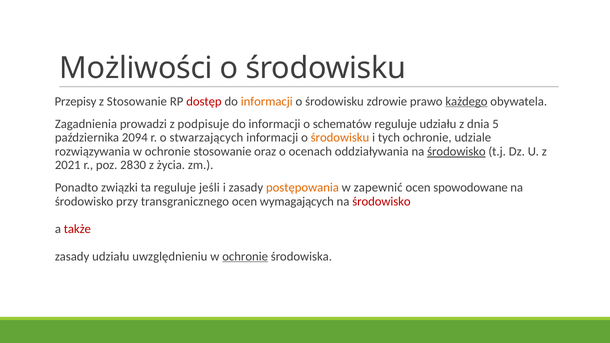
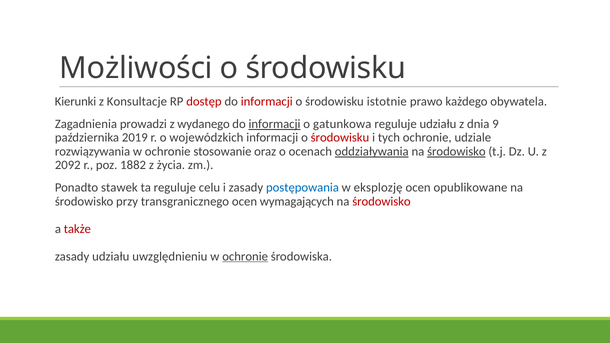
Przepisy: Przepisy -> Kierunki (76, 101)
z Stosowanie: Stosowanie -> Konsultacje (137, 101)
informacji colour: orange -> red (267, 101)
zdrowie: zdrowie -> istotnie (387, 101)
każdego underline: present -> none (466, 101)
podpisuje: podpisuje -> wydanego (204, 124)
informacji underline: none -> present (275, 124)
schematów: schematów -> gatunkowa (342, 124)
5: 5 -> 9 (495, 124)
2094: 2094 -> 2019 (135, 138)
stwarzających: stwarzających -> wojewódzkich (206, 138)
środowisku colour: orange -> red (340, 138)
oddziaływania underline: none -> present (372, 151)
2021: 2021 -> 2092 (68, 165)
2830: 2830 -> 1882 (133, 165)
związki: związki -> stawek (119, 188)
jeśli: jeśli -> celu (209, 188)
postępowania colour: orange -> blue (302, 188)
zapewnić: zapewnić -> eksplozję (378, 188)
spowodowane: spowodowane -> opublikowane (470, 188)
